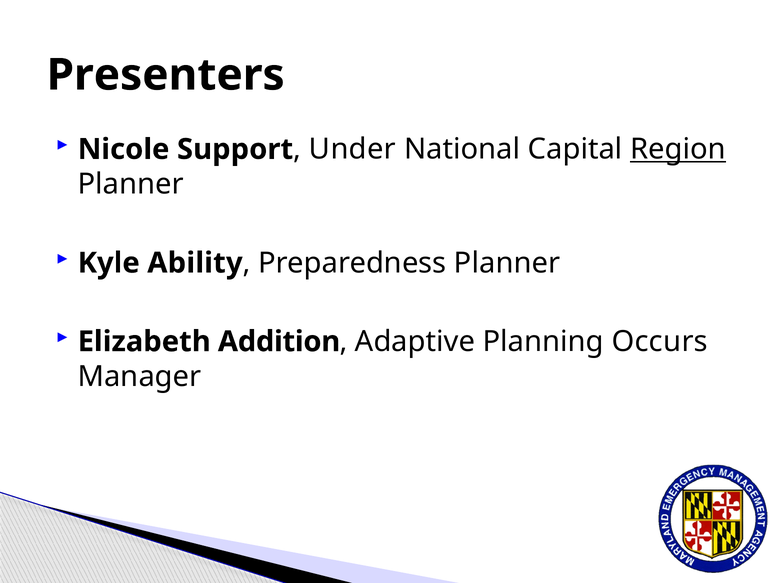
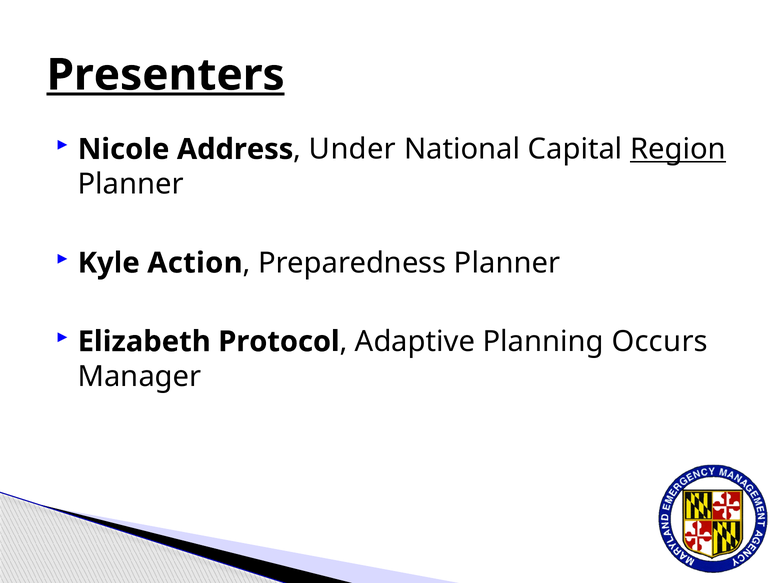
Presenters underline: none -> present (166, 75)
Support: Support -> Address (235, 149)
Ability: Ability -> Action (195, 263)
Addition: Addition -> Protocol (279, 342)
